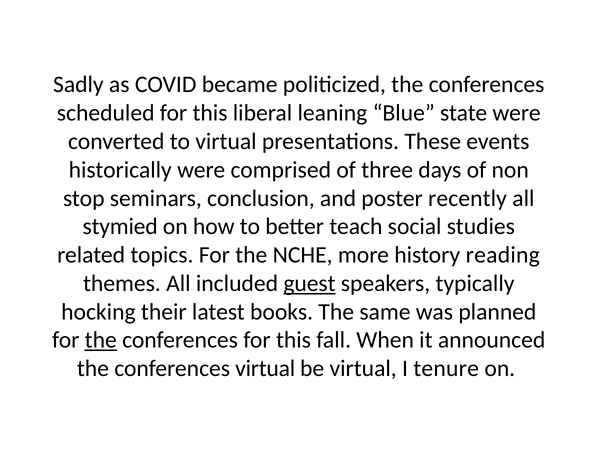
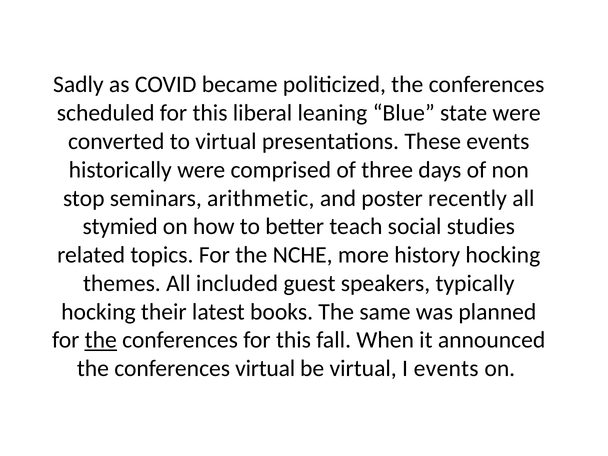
conclusion: conclusion -> arithmetic (261, 198)
history reading: reading -> hocking (503, 255)
guest underline: present -> none (309, 283)
I tenure: tenure -> events (446, 369)
